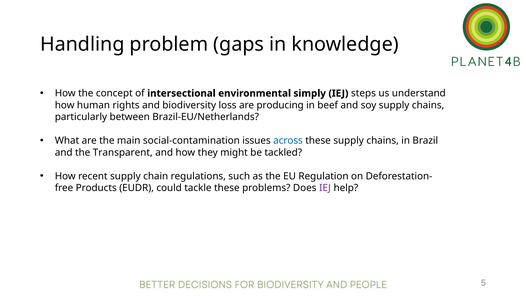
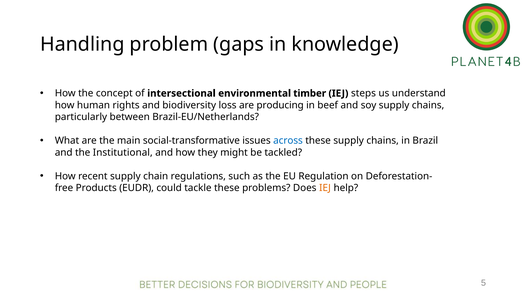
simply: simply -> timber (310, 93)
social-contamination: social-contamination -> social-transformative (191, 141)
Transparent: Transparent -> Institutional (123, 152)
IEJ colour: purple -> orange (325, 188)
